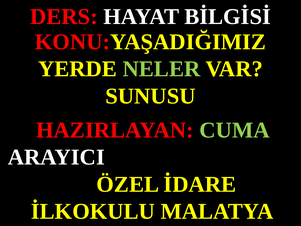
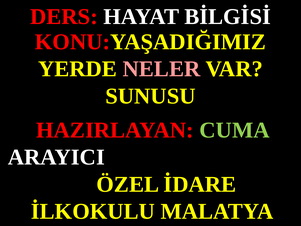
NELER colour: light green -> pink (161, 69)
